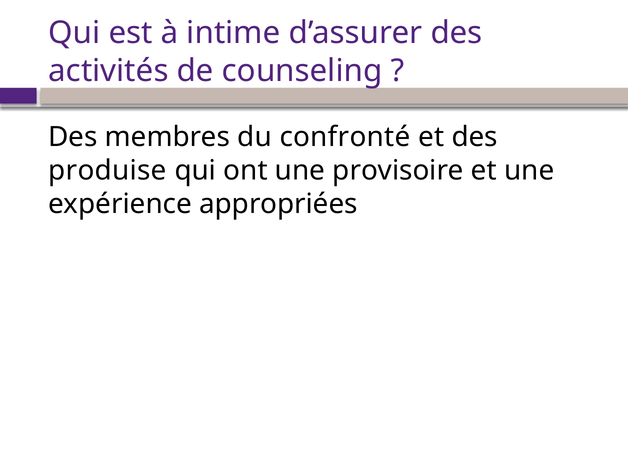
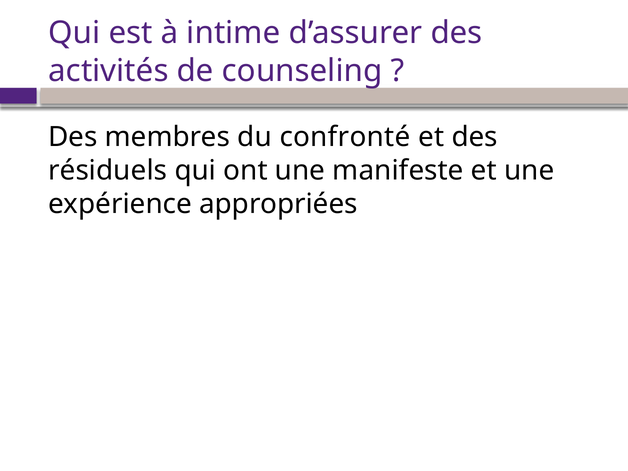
produise: produise -> résiduels (108, 170)
provisoire: provisoire -> manifeste (398, 170)
